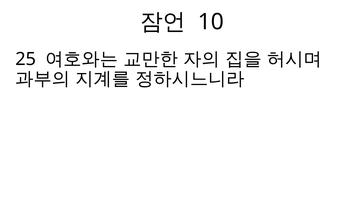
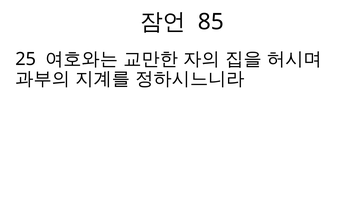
10: 10 -> 85 (211, 22)
